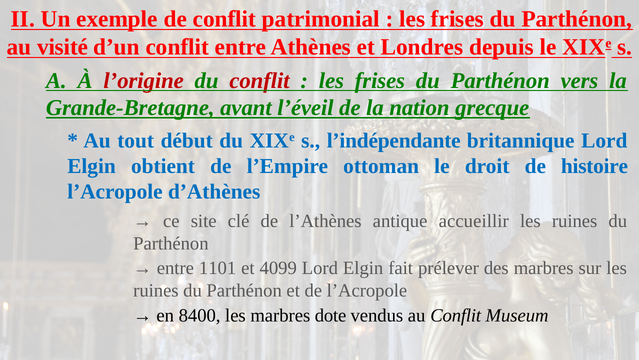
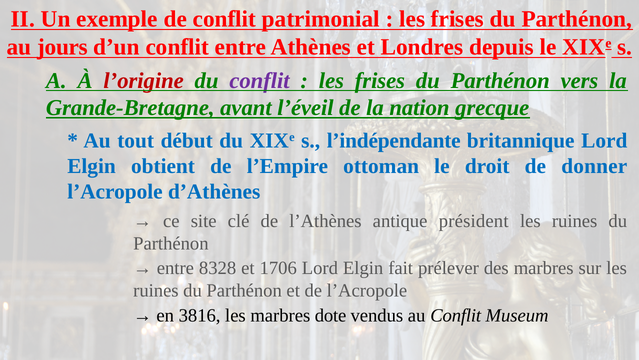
visité: visité -> jours (63, 47)
conflit colour: red -> purple (259, 80)
histoire: histoire -> donner (594, 166)
accueillir: accueillir -> président (474, 221)
1101: 1101 -> 8328 (218, 268)
4099: 4099 -> 1706 (278, 268)
8400: 8400 -> 3816 (200, 315)
